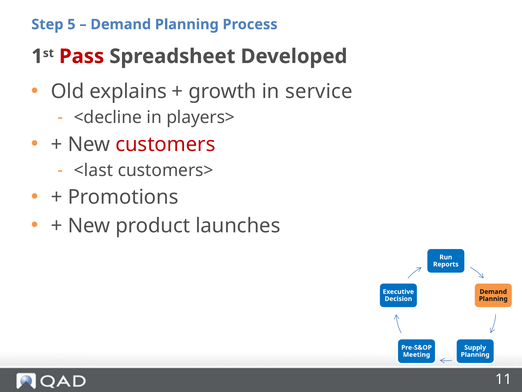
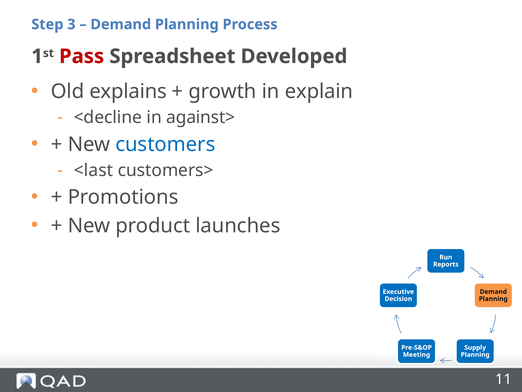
5: 5 -> 3 (71, 24)
service: service -> explain (319, 91)
players>: players> -> against> (201, 117)
customers colour: red -> blue (165, 144)
